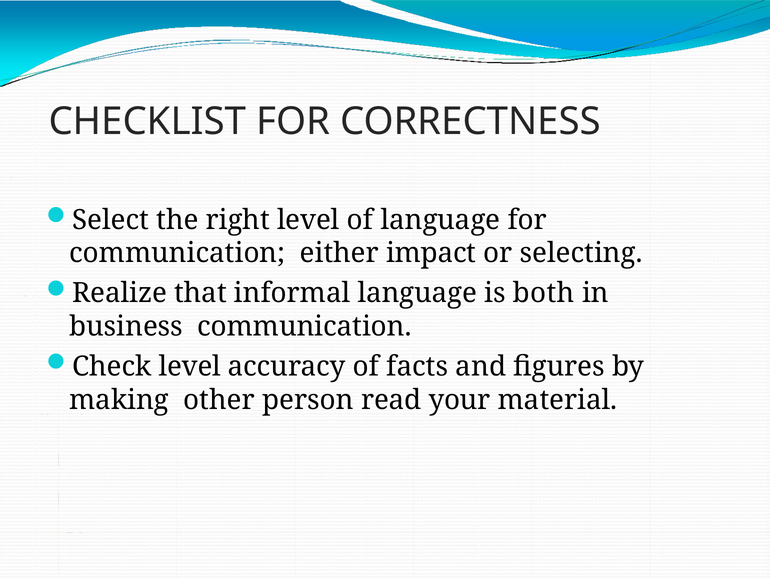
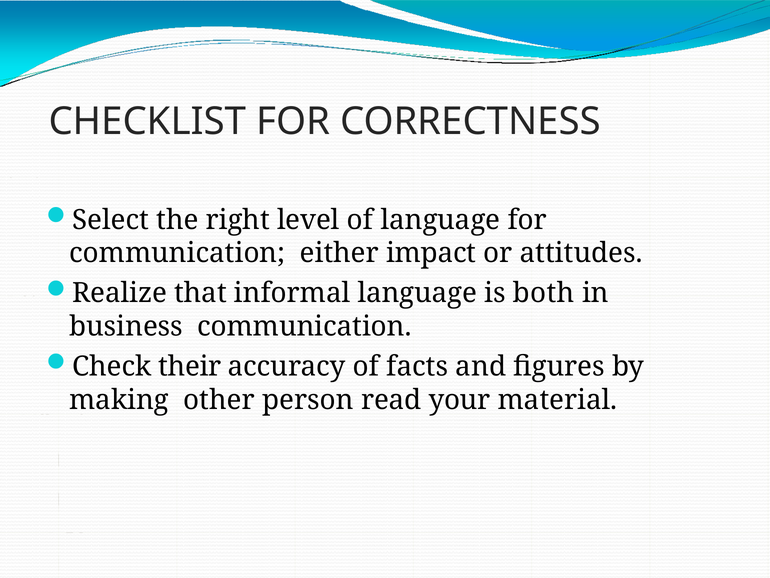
selecting: selecting -> attitudes (581, 253)
Check level: level -> their (190, 366)
